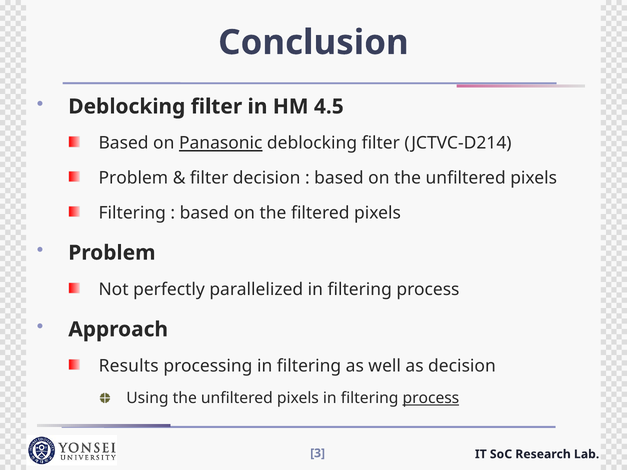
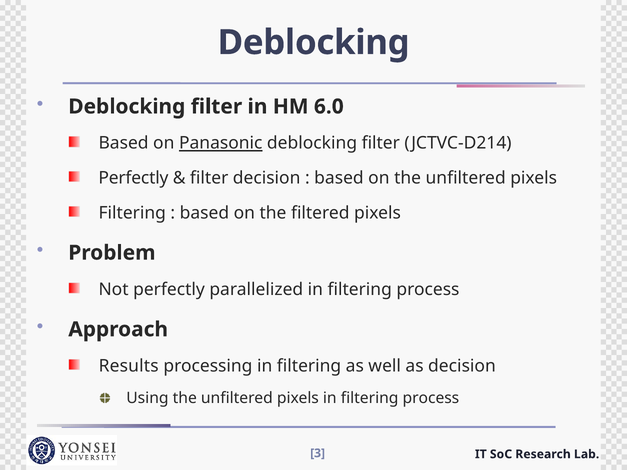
Conclusion: Conclusion -> Deblocking (314, 43)
4.5: 4.5 -> 6.0 (329, 107)
Problem: Problem -> Perfectly (133, 178)
process underline: present -> none (431, 399)
